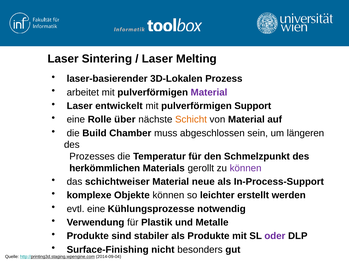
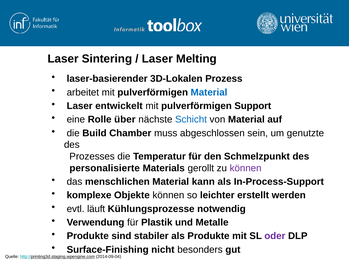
Material colour: purple -> blue (209, 92)
Schicht colour: orange -> blue (191, 119)
längeren: längeren -> genutzte (305, 133)
herkömmlichen: herkömmlichen -> personalisierte (105, 168)
schichtweiser: schichtweiser -> menschlichen (117, 181)
neue: neue -> kann (203, 181)
evtl eine: eine -> läuft (96, 209)
